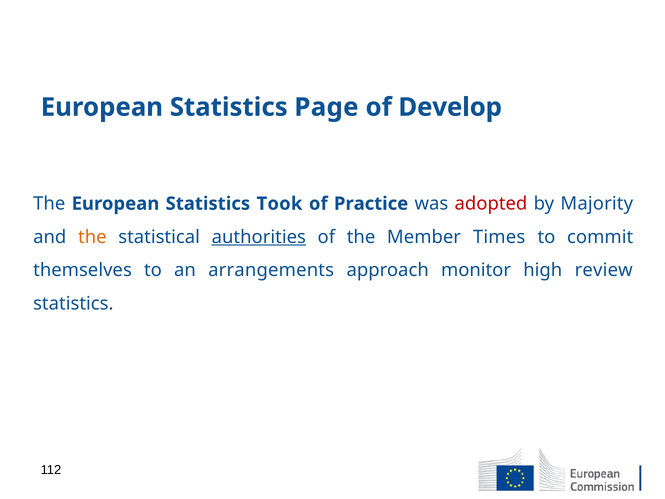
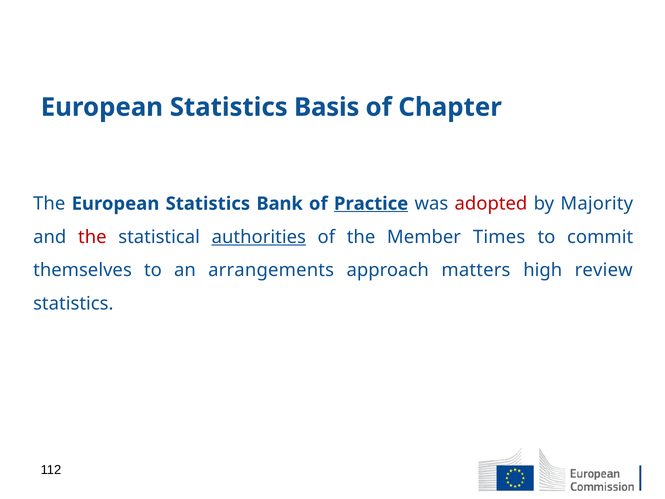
Page: Page -> Basis (327, 107)
Develop: Develop -> Chapter (450, 107)
Took: Took -> Bank (280, 204)
Practice underline: none -> present (371, 204)
the colour: orange -> red (92, 237)
monitor: monitor -> matters (476, 270)
